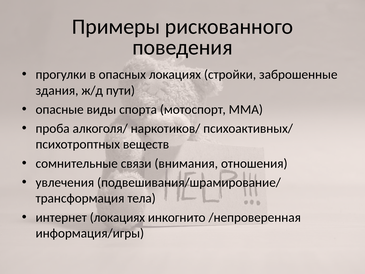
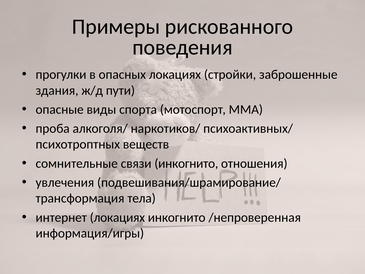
связи внимания: внимания -> инкогнито (186, 163)
